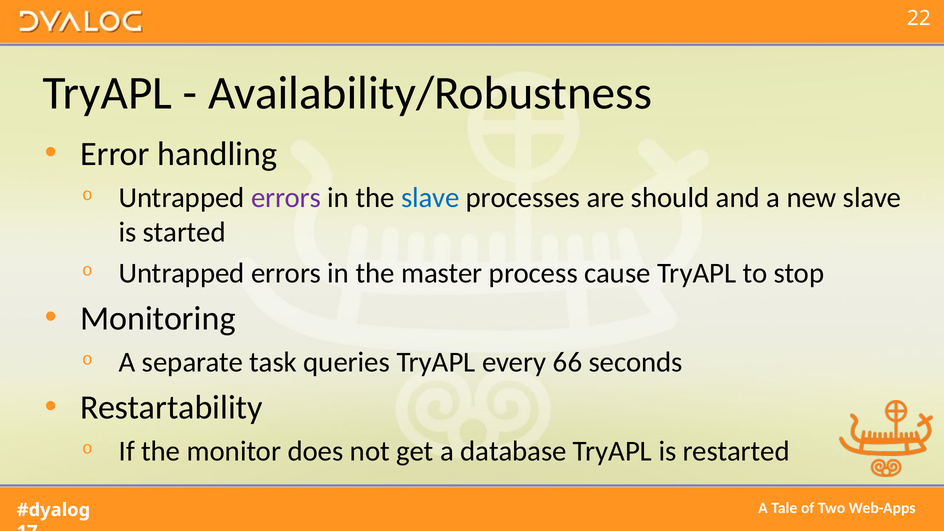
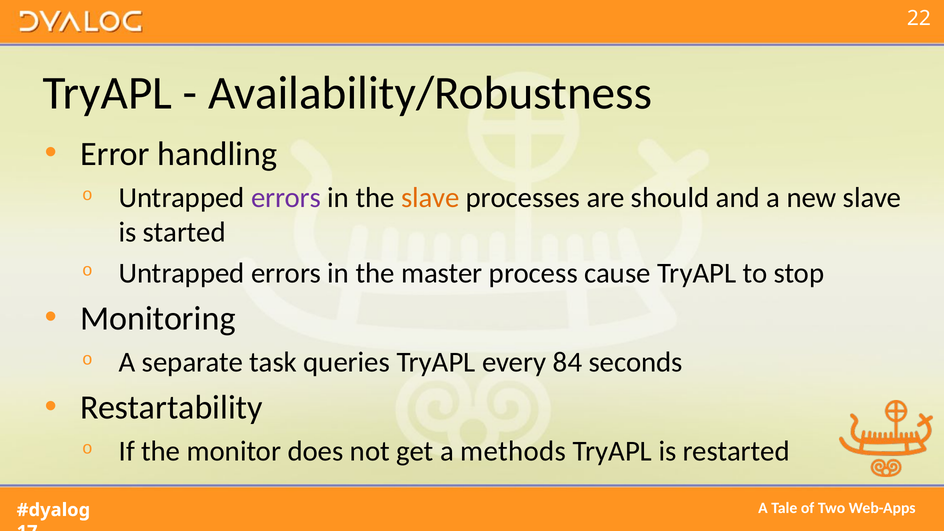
slave colour: blue -> orange (430, 198)
66: 66 -> 84 (568, 362)
database: database -> methods (513, 451)
